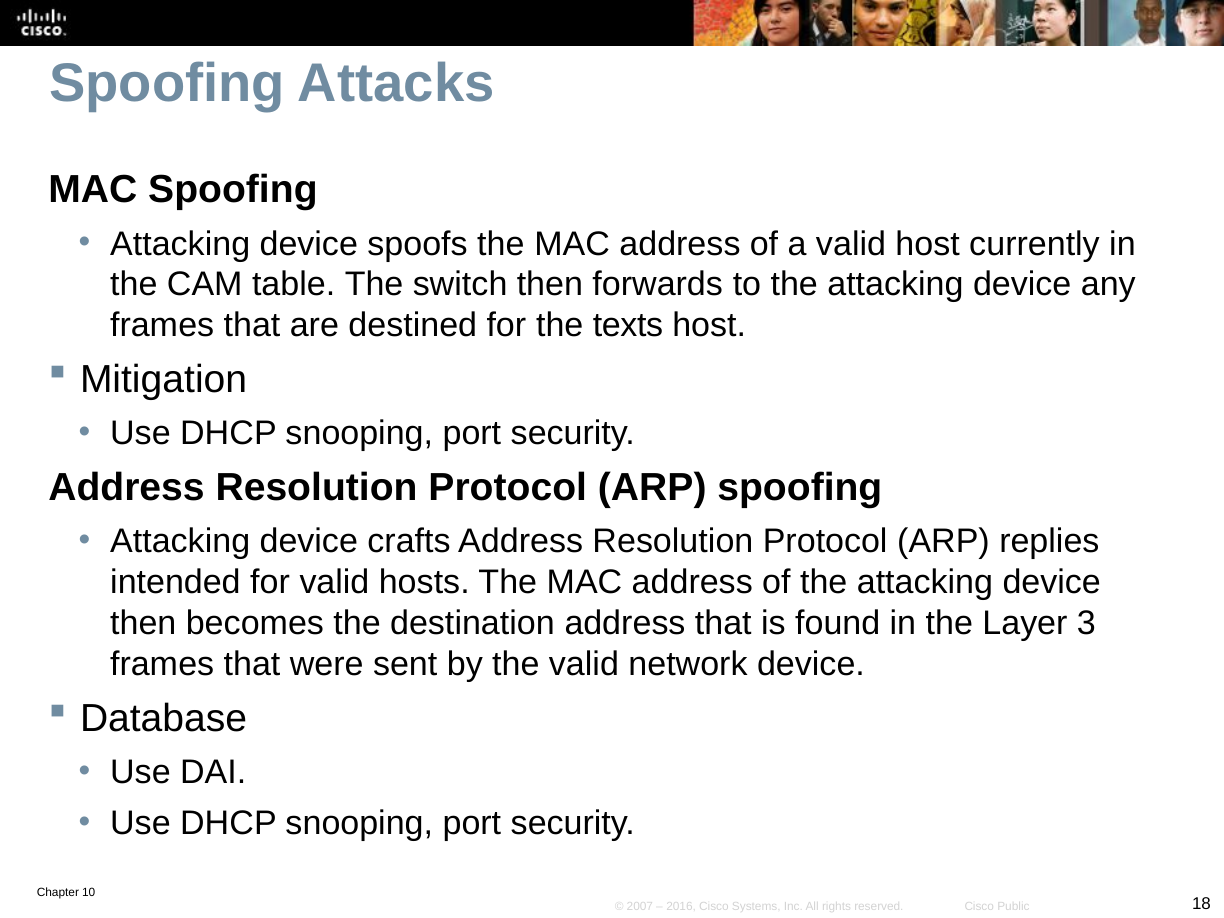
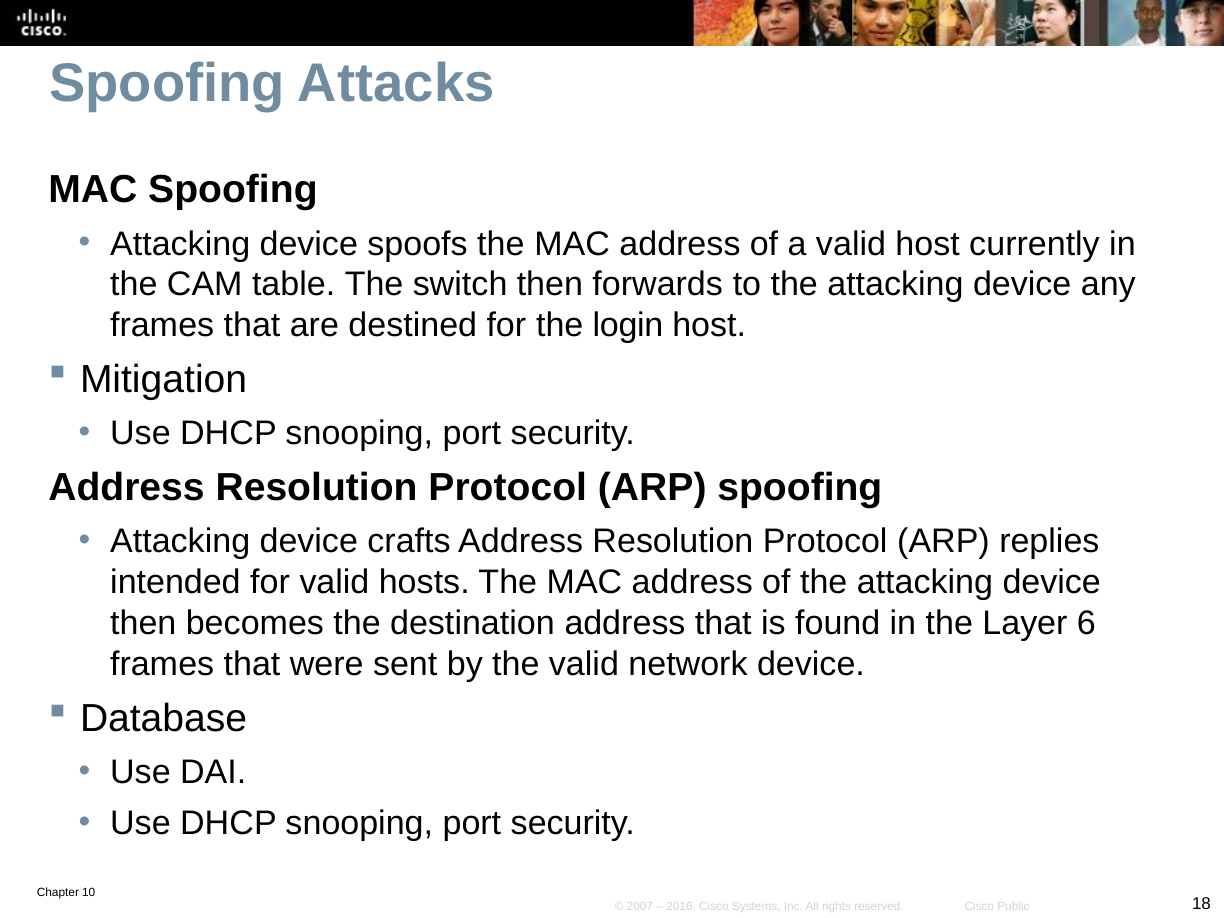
texts: texts -> login (628, 325)
3: 3 -> 6 (1086, 623)
